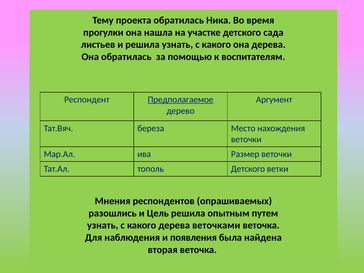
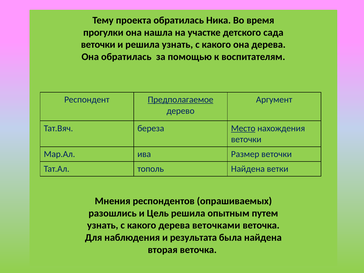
листьев: листьев -> веточки (98, 45)
Место underline: none -> present (243, 128)
тополь Детского: Детского -> Найдена (248, 169)
появления: появления -> результата (193, 238)
